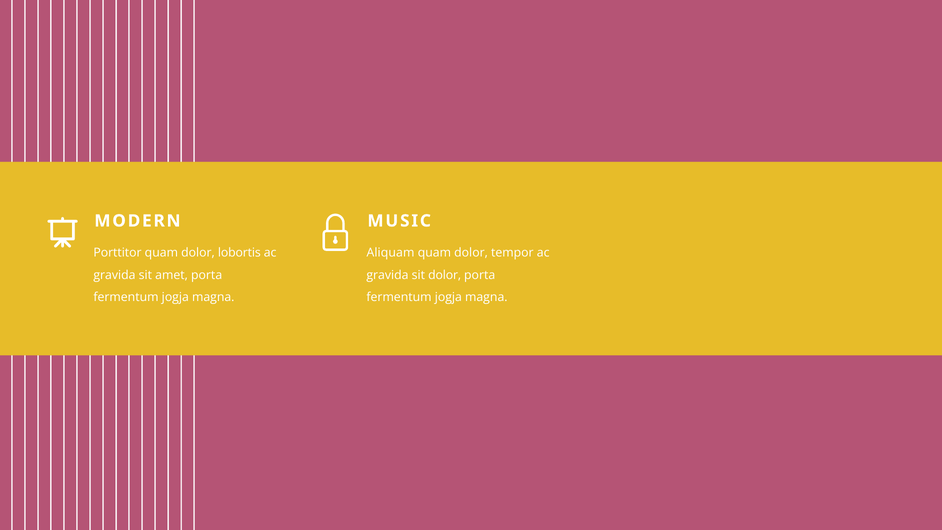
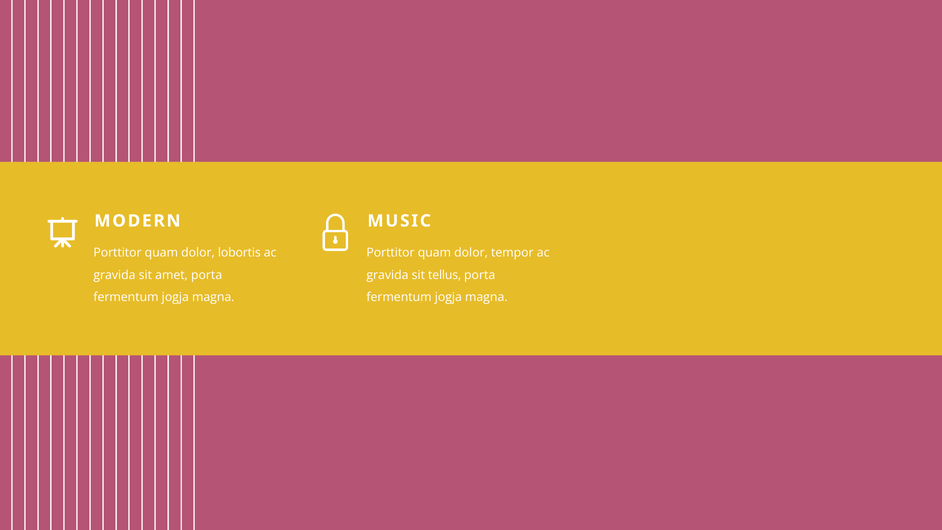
Aliquam: Aliquam -> Porttitor (391, 253)
sit dolor: dolor -> tellus (445, 275)
